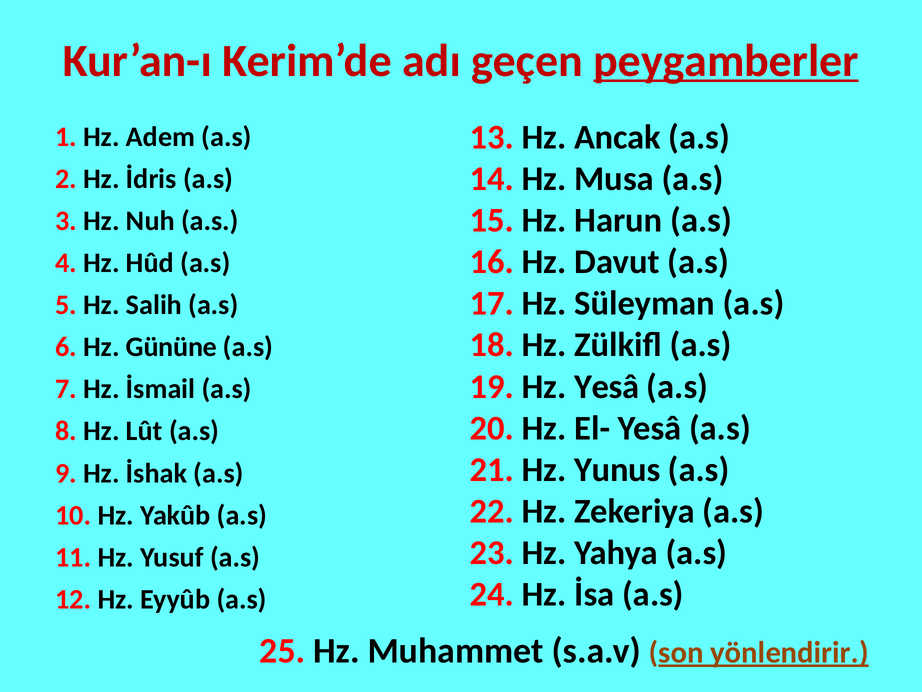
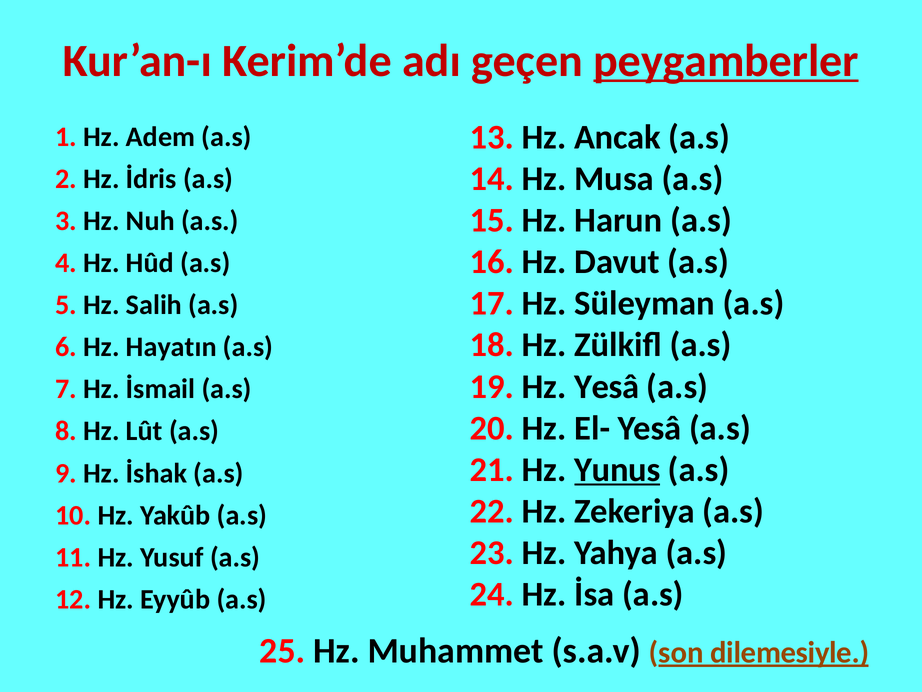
Gününe: Gününe -> Hayatın (171, 347)
Yunus underline: none -> present (617, 469)
yönlendirir: yönlendirir -> dilemesiyle (790, 652)
